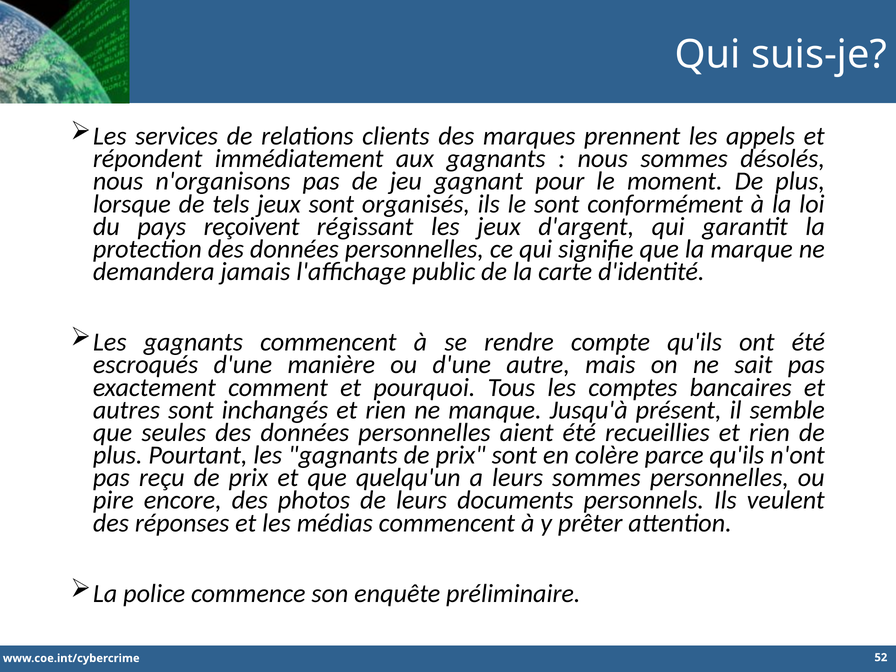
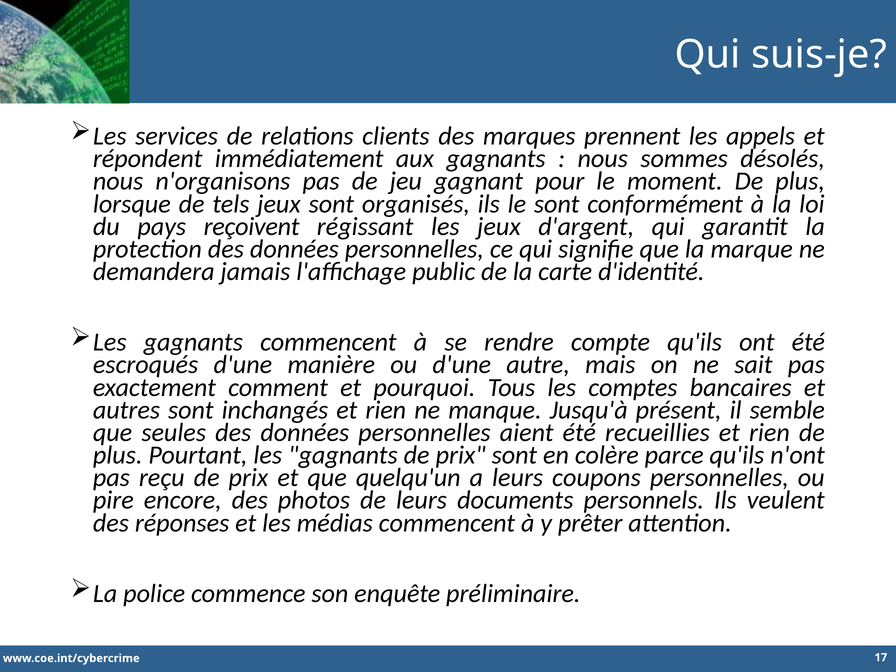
leurs sommes: sommes -> coupons (596, 478)
52: 52 -> 17 (881, 657)
